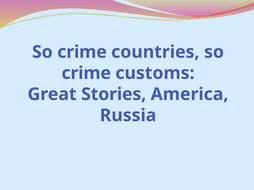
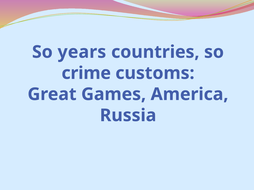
crime: crime -> years (82, 52)
Stories: Stories -> Games (114, 94)
